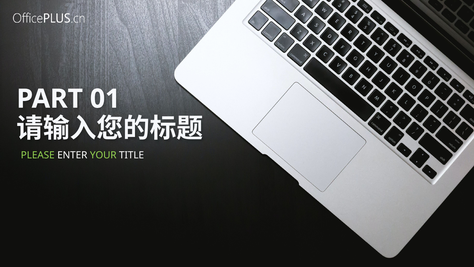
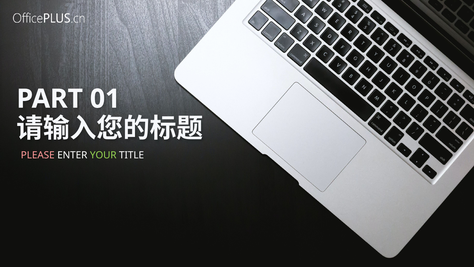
PLEASE colour: light green -> pink (38, 155)
